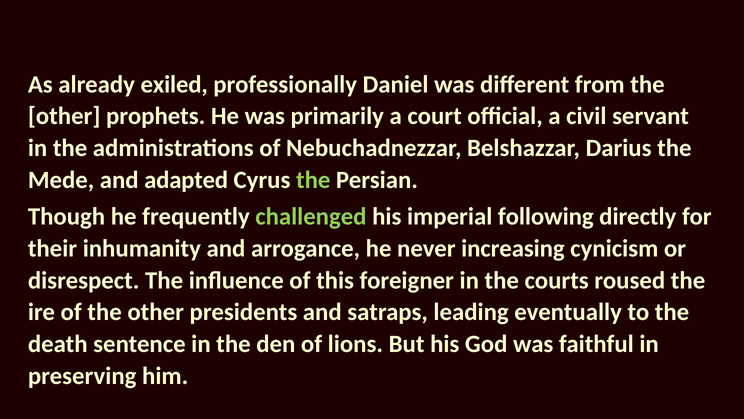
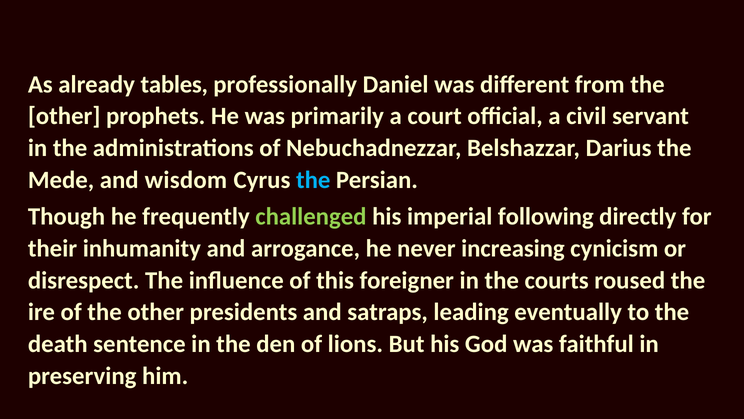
exiled: exiled -> tables (174, 84)
adapted: adapted -> wisdom (186, 180)
the colour: light green -> light blue (313, 180)
